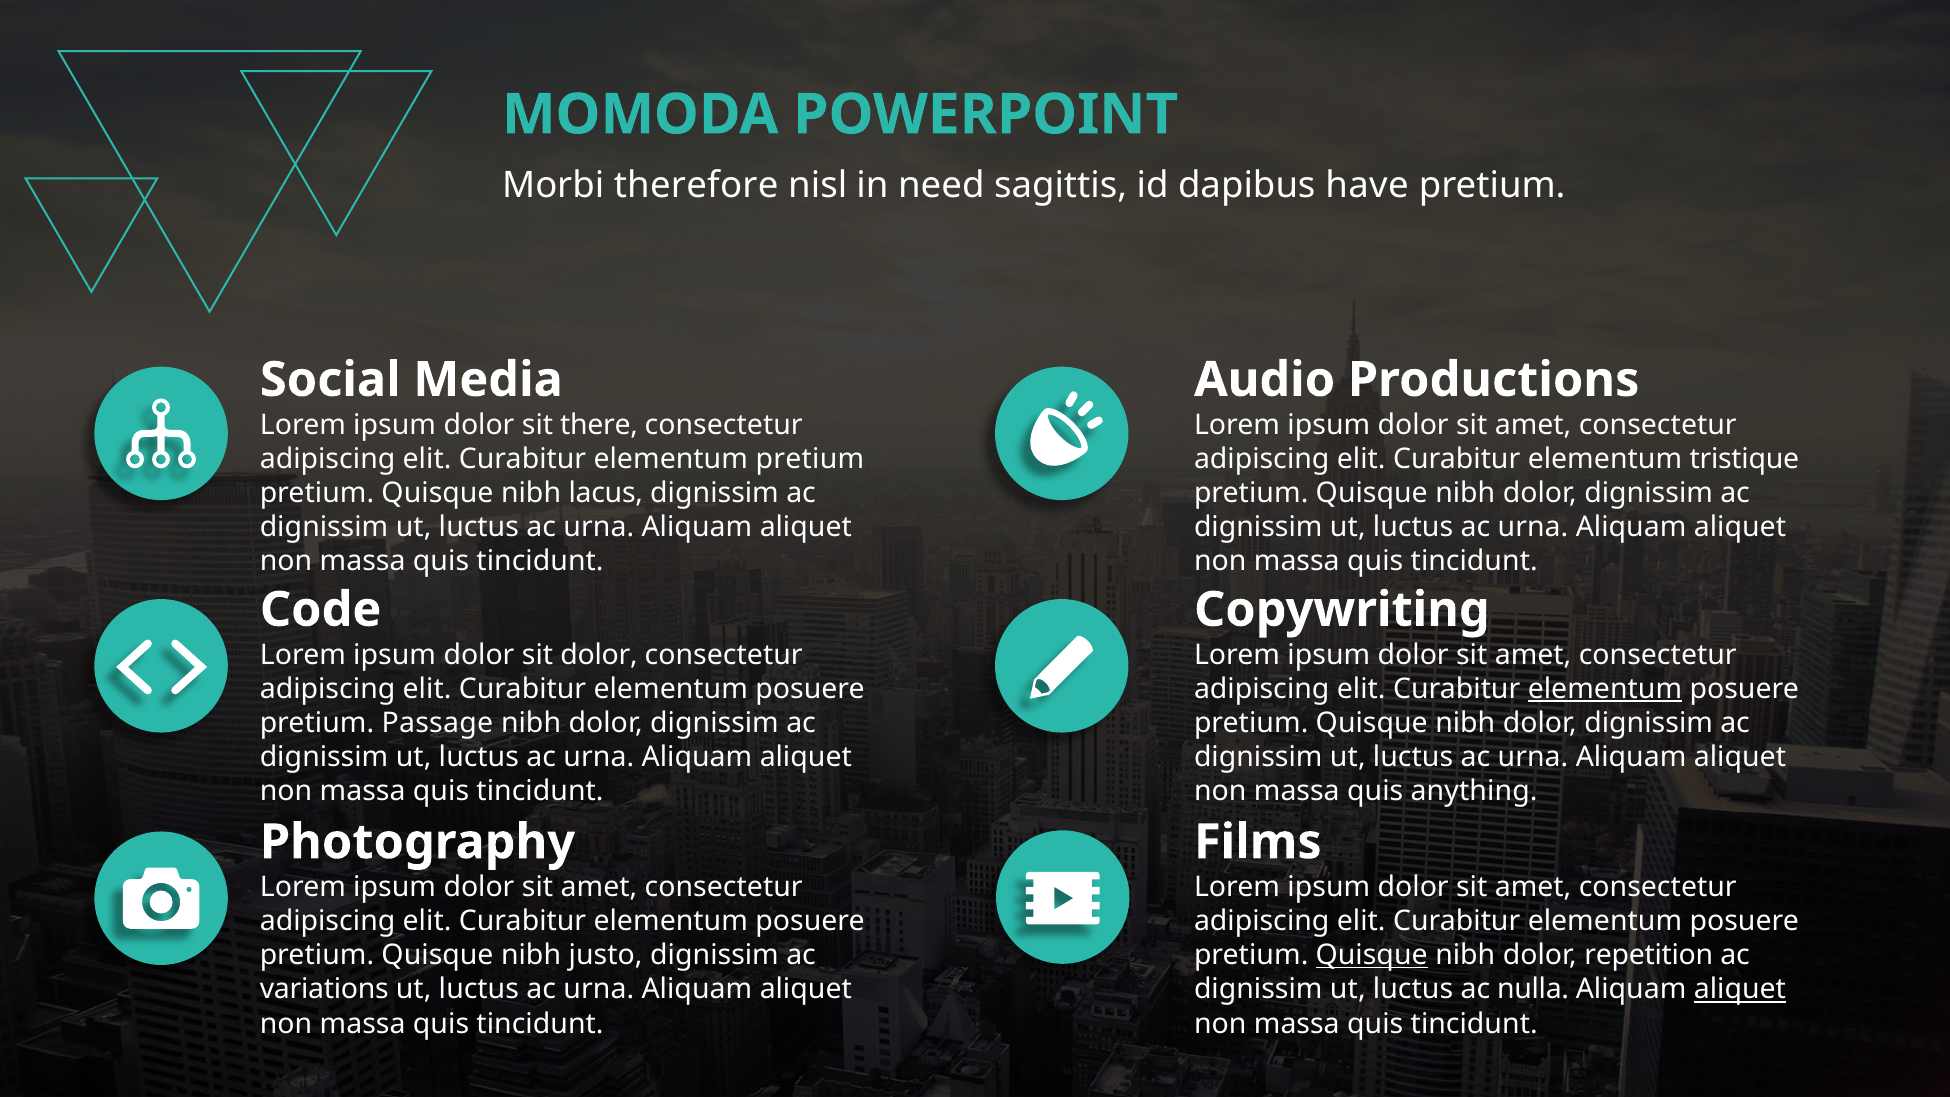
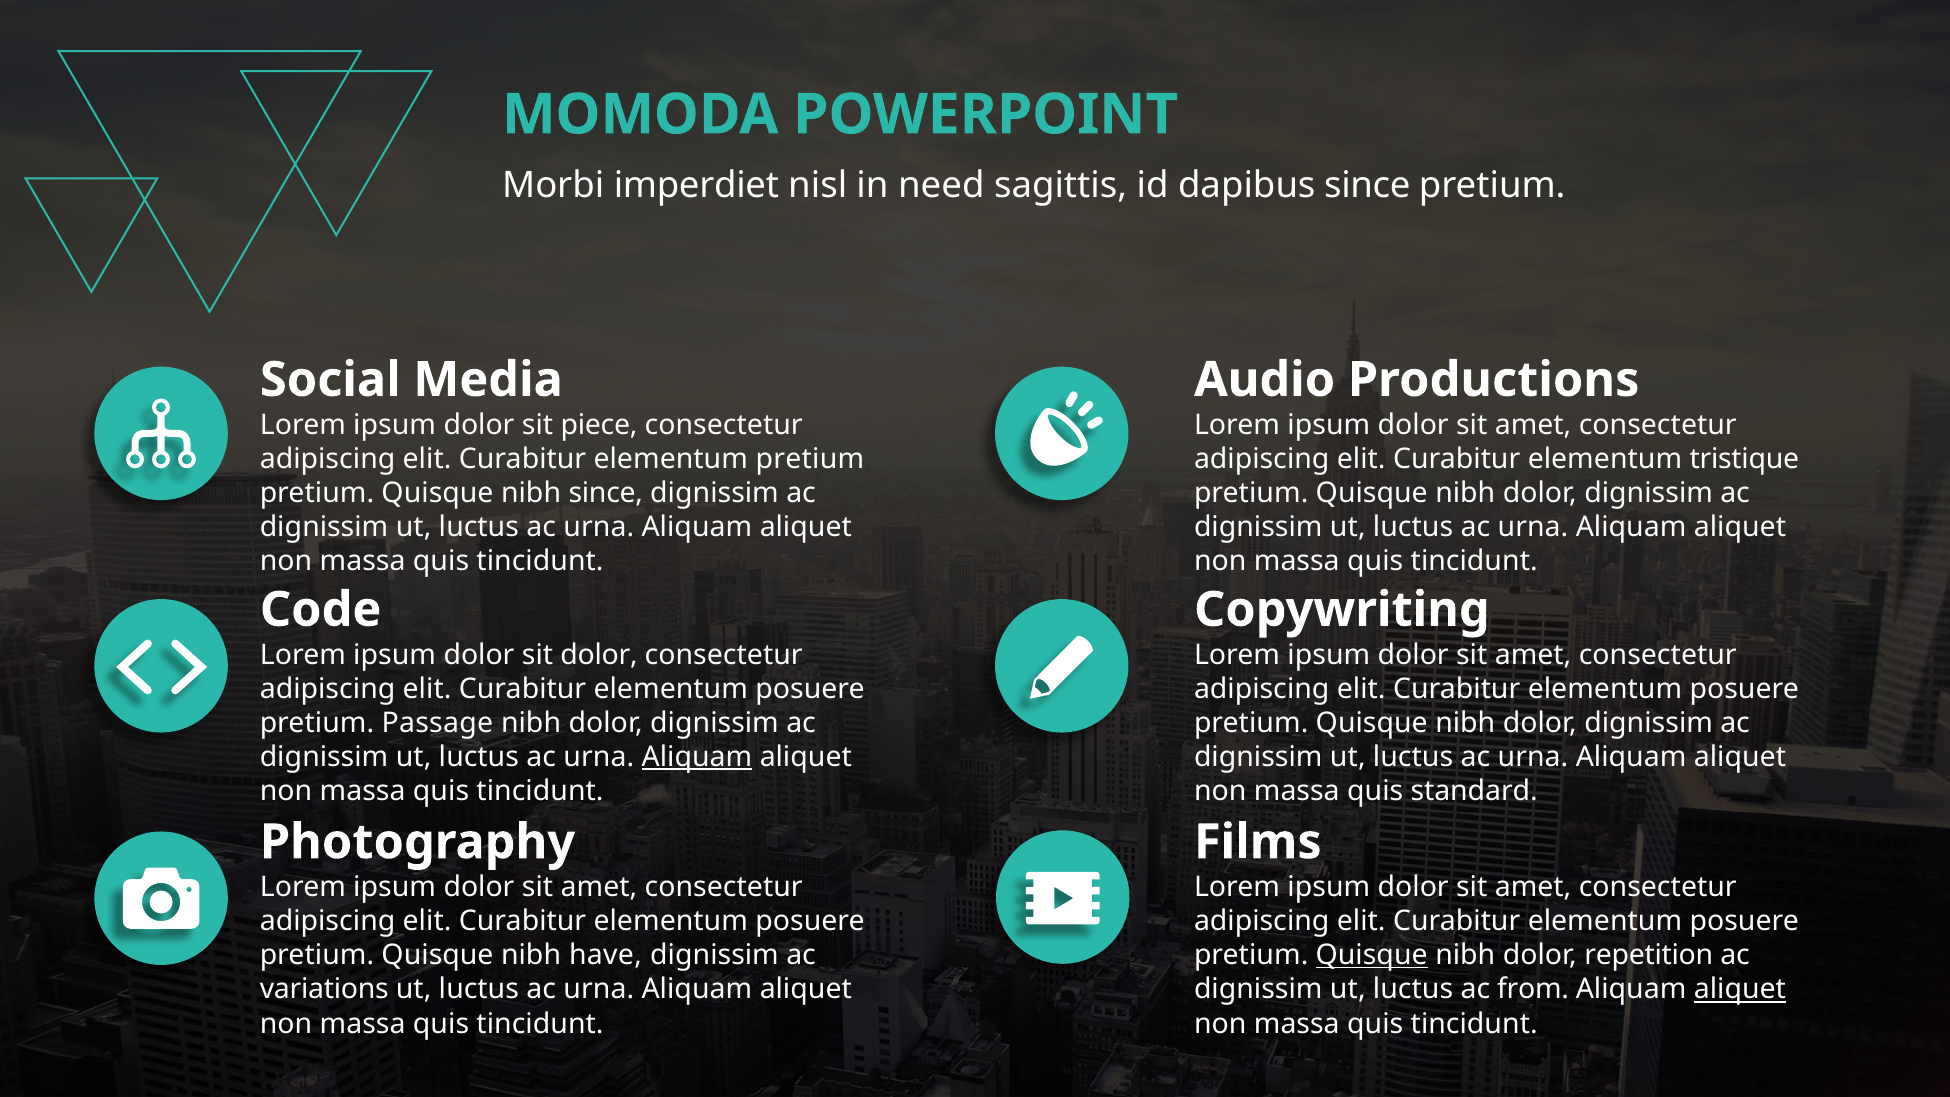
therefore: therefore -> imperdiet (696, 185)
dapibus have: have -> since (1367, 185)
there: there -> piece (599, 425)
nibh lacus: lacus -> since (606, 493)
elementum underline: present -> none (1605, 689)
Aliquam underline: none -> present (697, 757)
anything: anything -> standard (1474, 791)
justo: justo -> have (606, 955)
nulla: nulla -> from (1533, 989)
